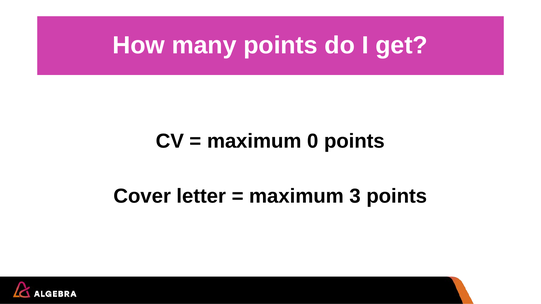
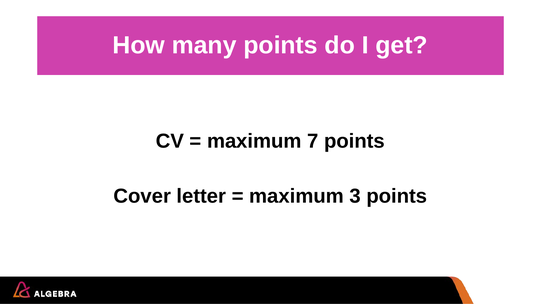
0: 0 -> 7 (313, 141)
